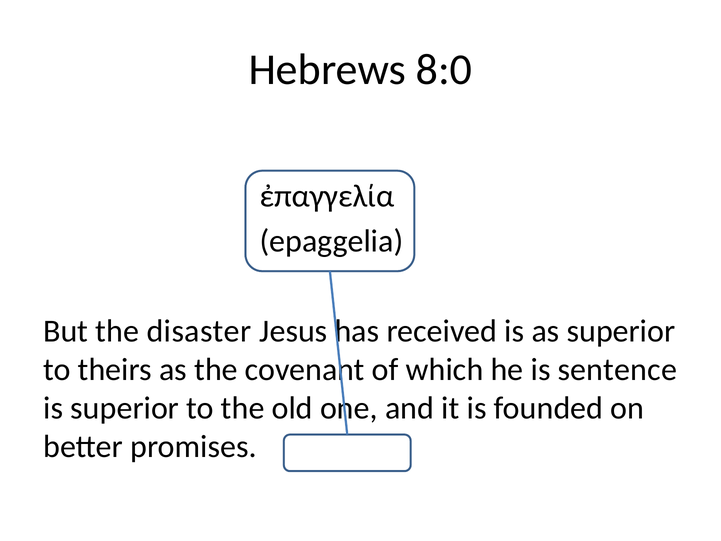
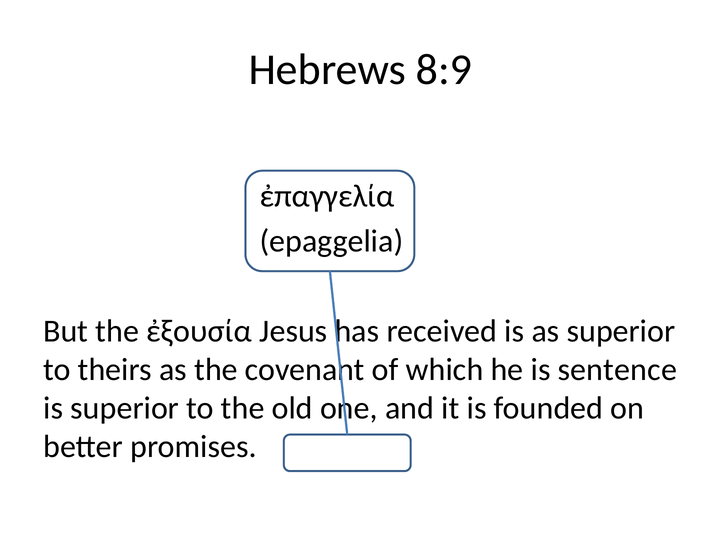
8:0: 8:0 -> 8:9 (444, 70)
disaster: disaster -> ἐξουσία (199, 331)
